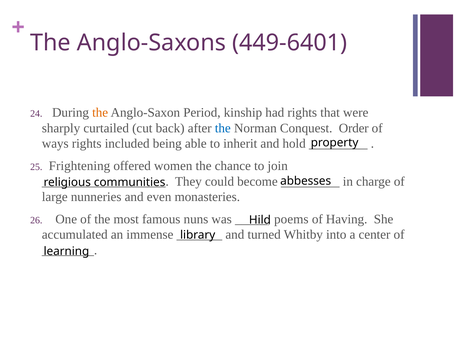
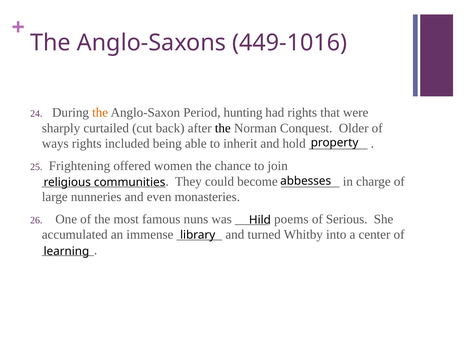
449-6401: 449-6401 -> 449-1016 (290, 43)
kinship: kinship -> hunting (243, 112)
the colour: blue -> black (223, 128)
Order: Order -> Older (354, 128)
Having: Having -> Serious (347, 219)
